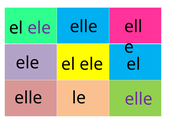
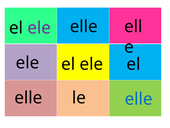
elle colour: purple -> blue (139, 99)
